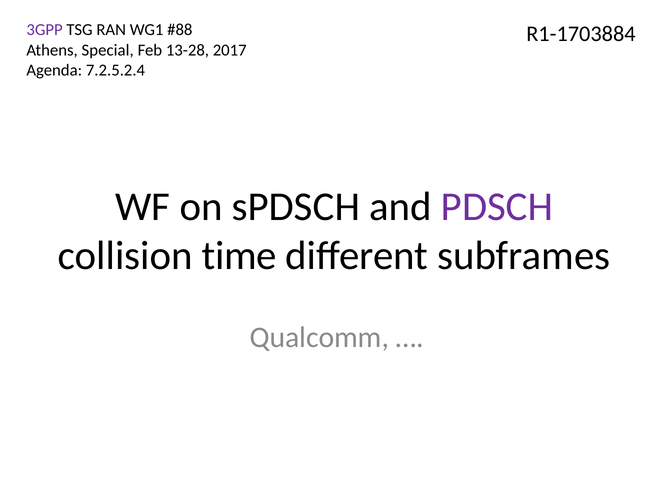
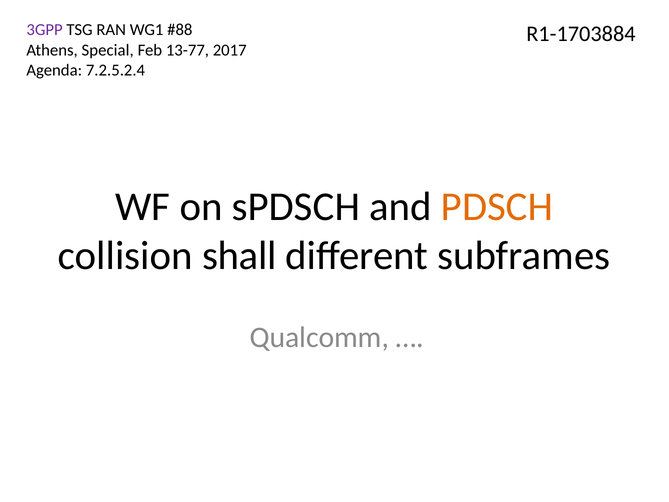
13-28: 13-28 -> 13-77 (187, 50)
PDSCH colour: purple -> orange (497, 207)
time: time -> shall (239, 256)
